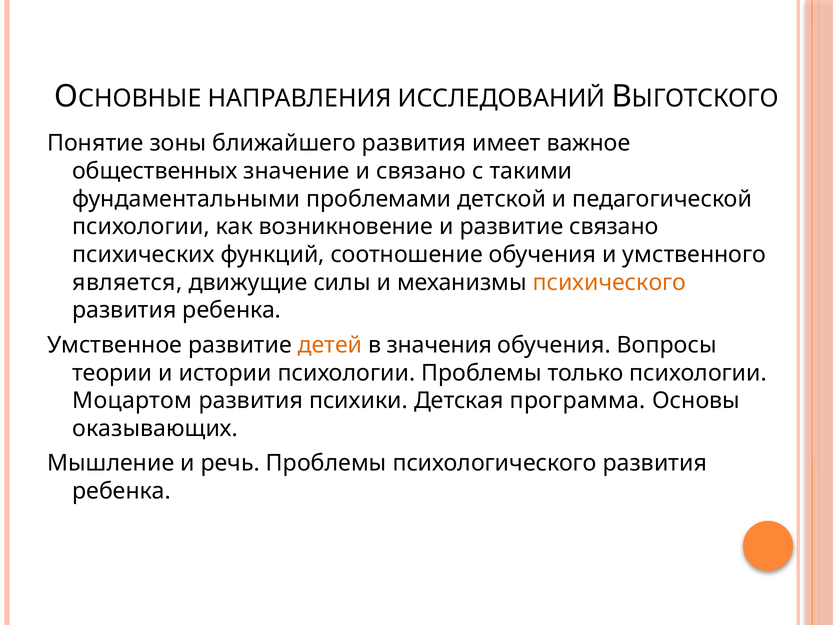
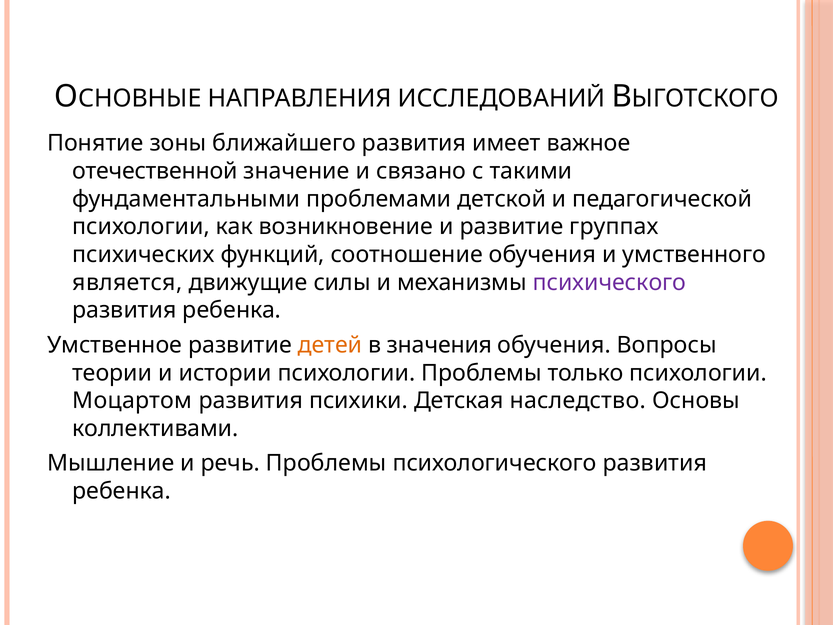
общественных: общественных -> отечественной (155, 171)
развитие связано: связано -> группах (614, 227)
психического colour: orange -> purple (609, 282)
программа: программа -> наследство (578, 401)
оказывающих: оказывающих -> коллективами (155, 428)
